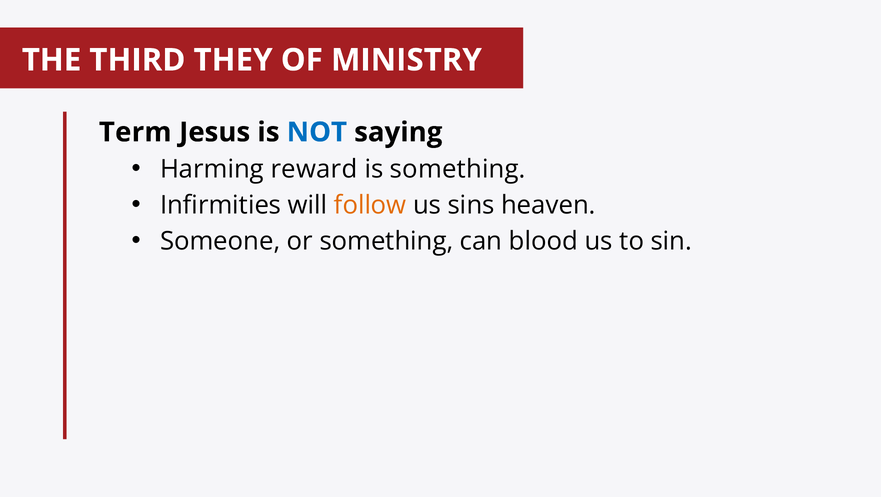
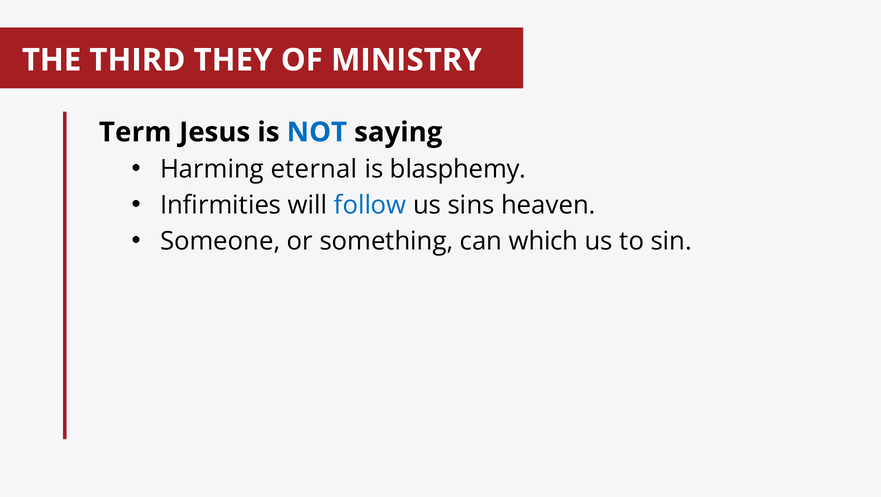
reward: reward -> eternal (314, 169)
is something: something -> blasphemy (458, 169)
follow colour: orange -> blue (370, 205)
blood: blood -> which (544, 241)
